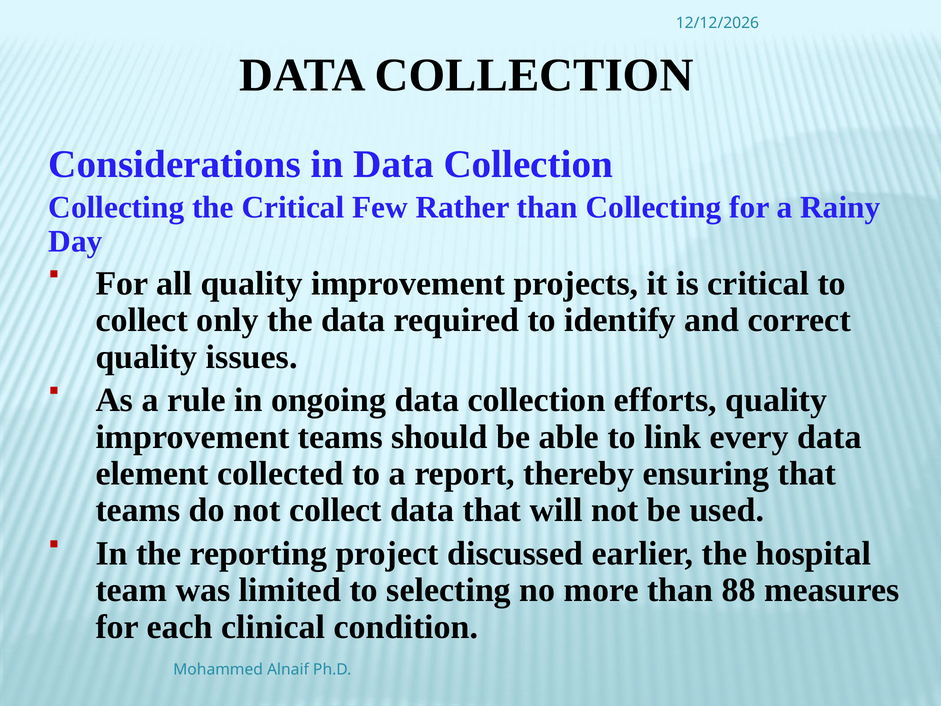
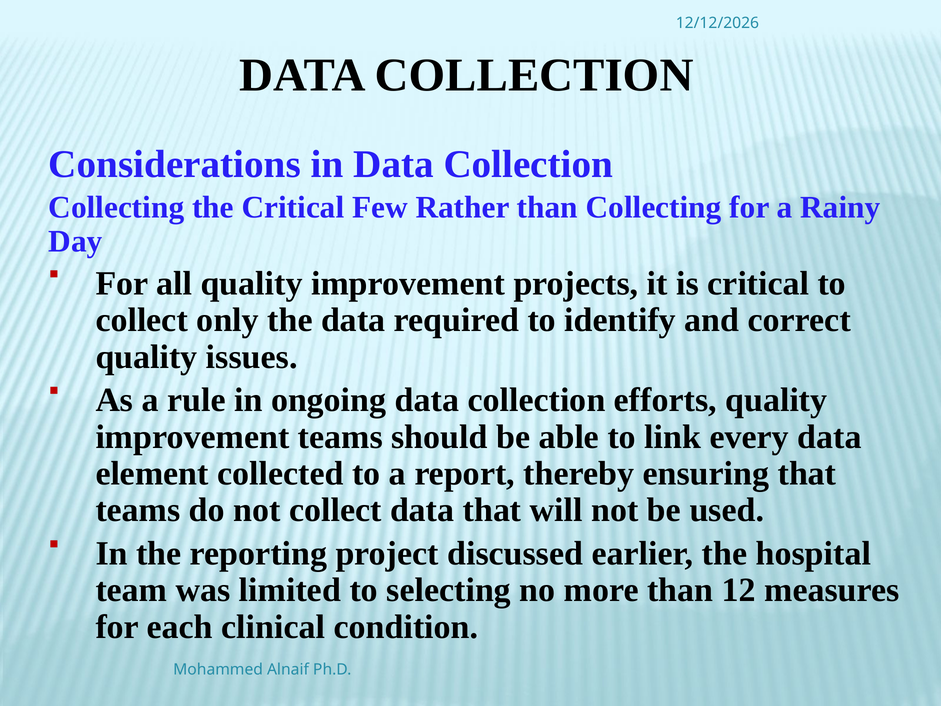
88: 88 -> 12 (739, 590)
